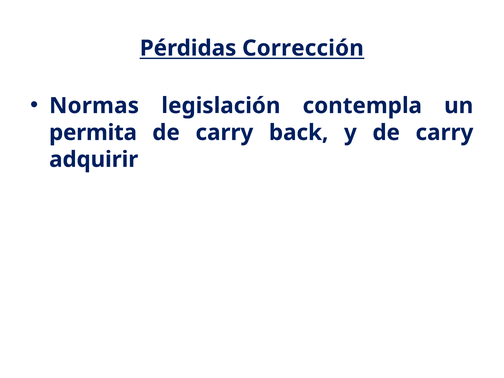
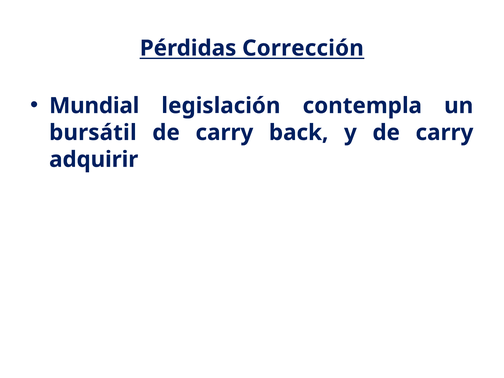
Normas: Normas -> Mundial (94, 106)
permita: permita -> bursátil (93, 133)
